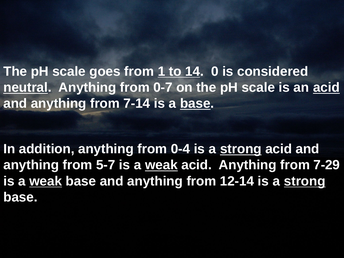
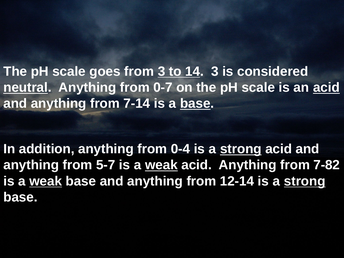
from 1: 1 -> 3 (161, 71)
14 0: 0 -> 3 (215, 71)
7-29: 7-29 -> 7-82 (327, 165)
